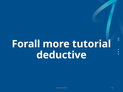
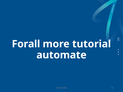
deductive: deductive -> automate (61, 55)
